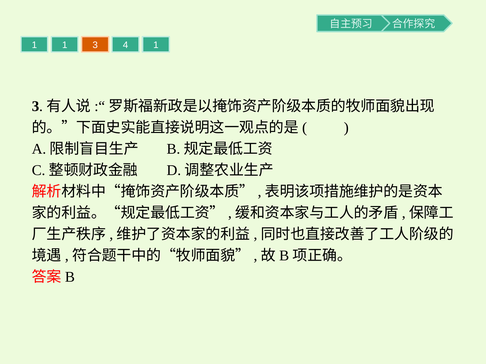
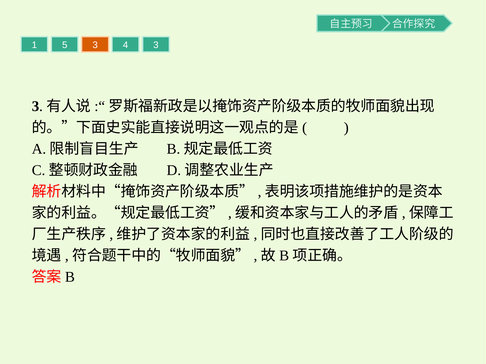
1 1: 1 -> 5 (65, 45)
4 1: 1 -> 3 (156, 45)
